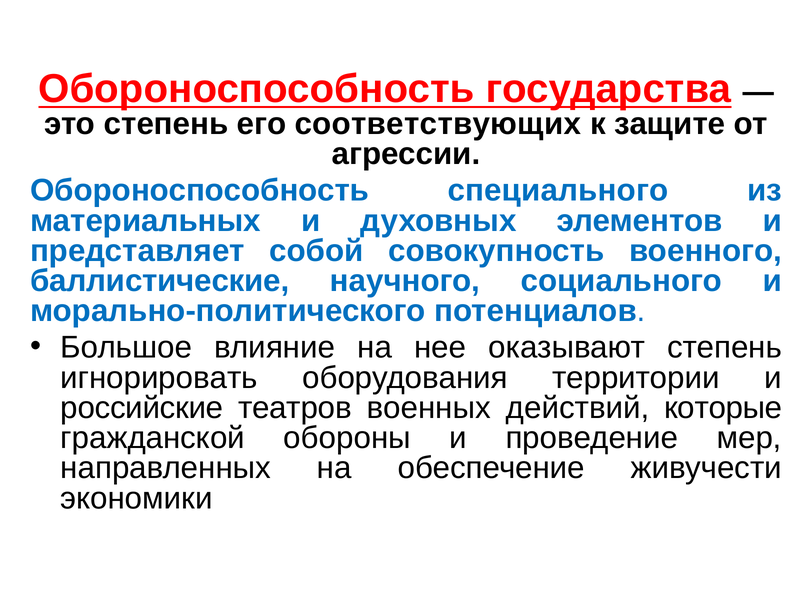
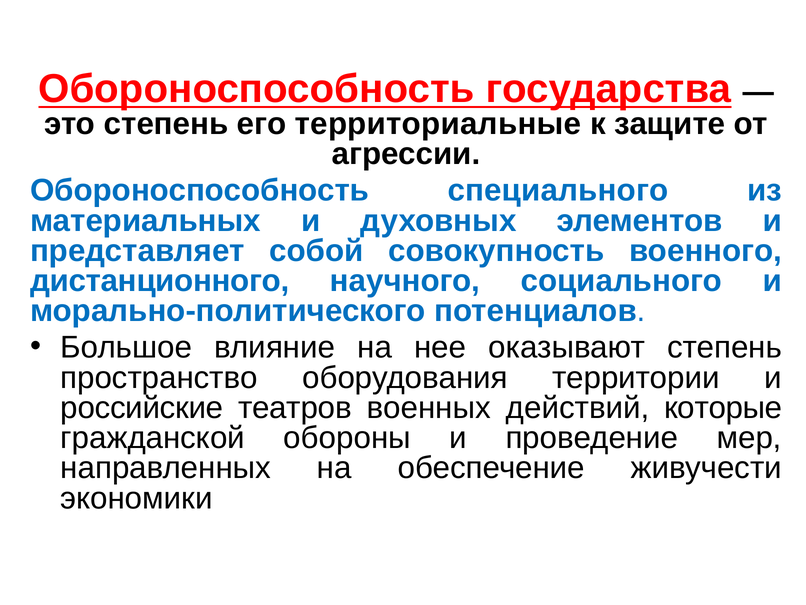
соответствующих: соответствующих -> территориальные (438, 124)
баллистические: баллистические -> дистанционного (160, 281)
игнорировать: игнорировать -> пространство (159, 377)
